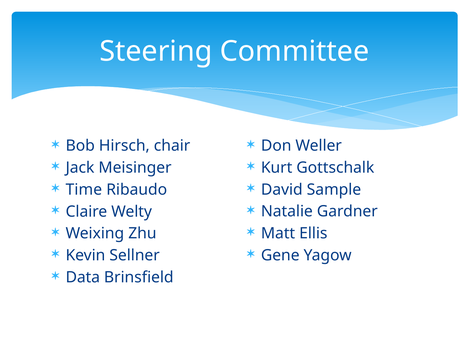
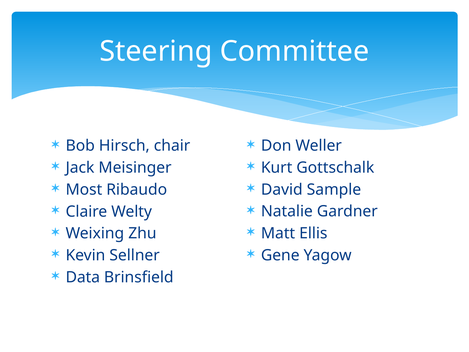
Time: Time -> Most (84, 189)
